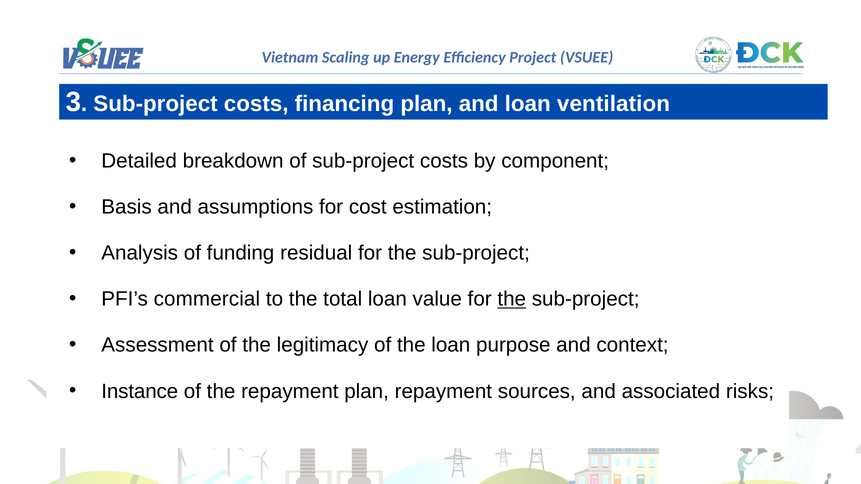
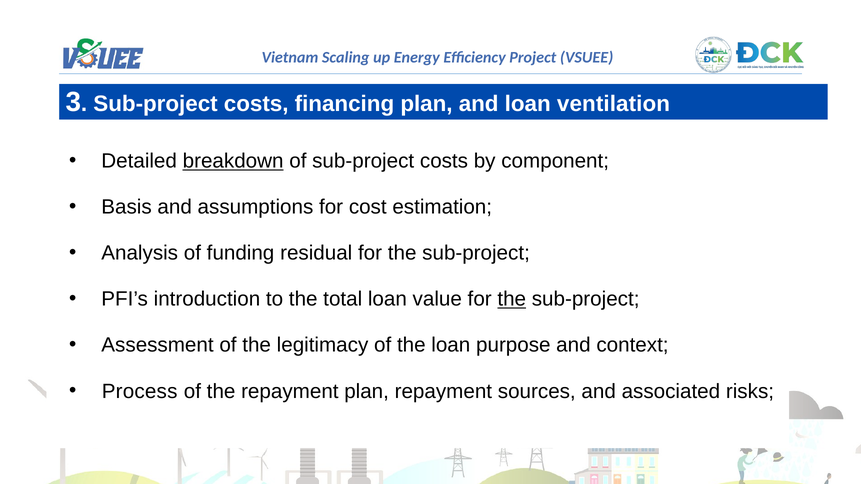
breakdown underline: none -> present (233, 161)
commercial: commercial -> introduction (207, 299)
Instance: Instance -> Process (140, 391)
